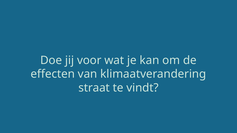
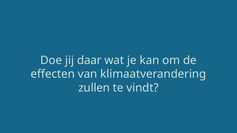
voor: voor -> daar (89, 60)
straat: straat -> zullen (94, 88)
